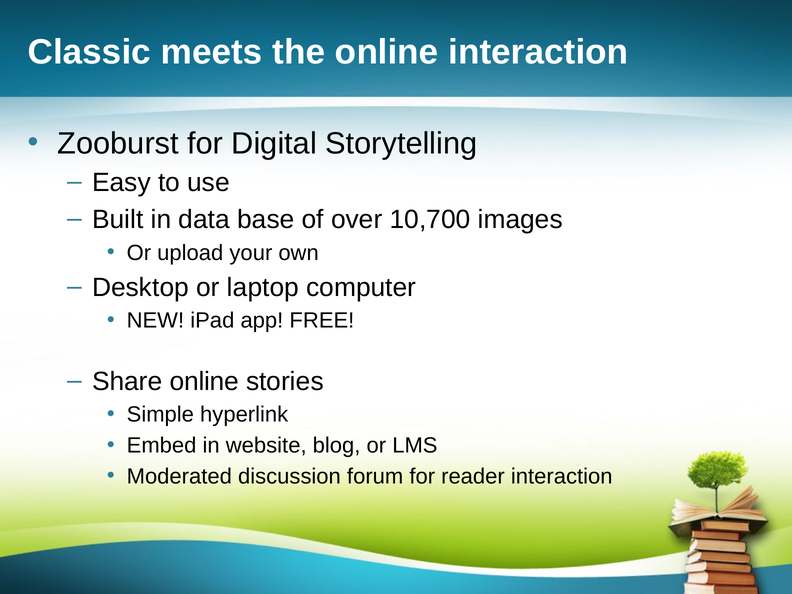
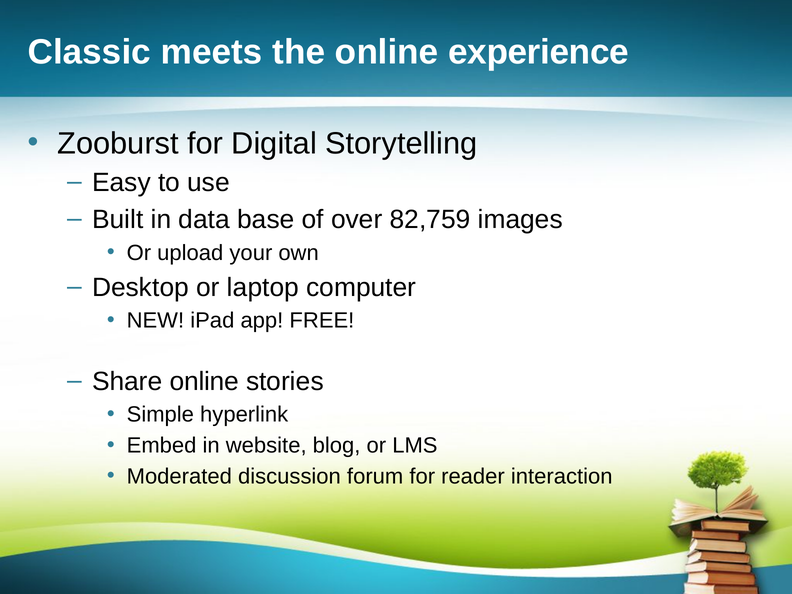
online interaction: interaction -> experience (539, 52)
10,700: 10,700 -> 82,759 (430, 220)
